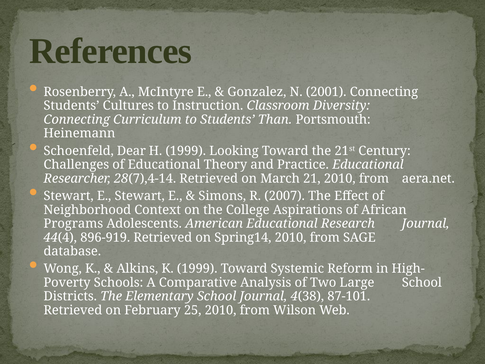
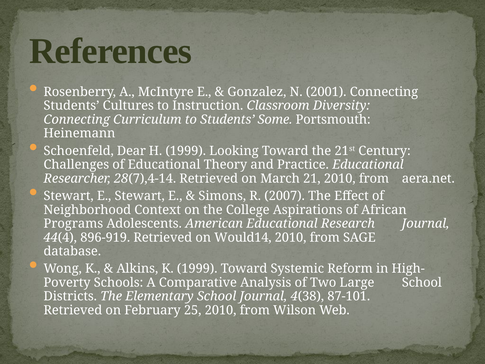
Than: Than -> Some (275, 119)
Spring14: Spring14 -> Would14 (243, 237)
